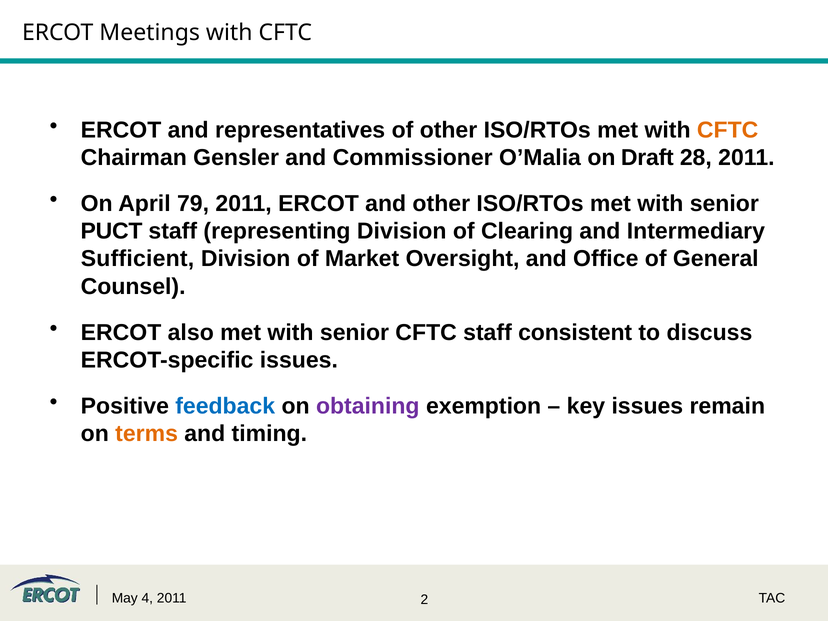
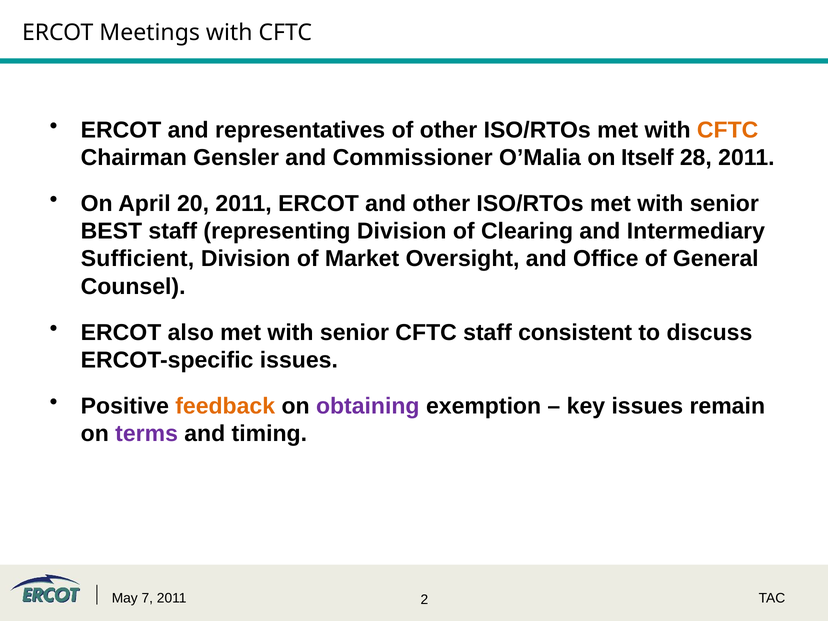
Draft: Draft -> Itself (647, 158)
79: 79 -> 20 (193, 204)
PUCT: PUCT -> BEST (111, 231)
feedback colour: blue -> orange (225, 406)
terms colour: orange -> purple (147, 434)
4: 4 -> 7 (147, 598)
